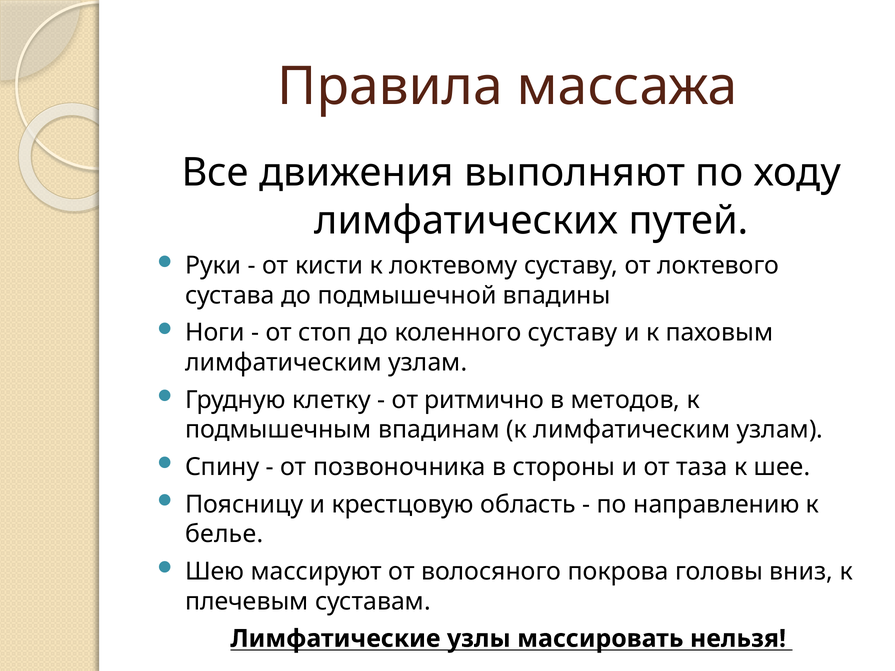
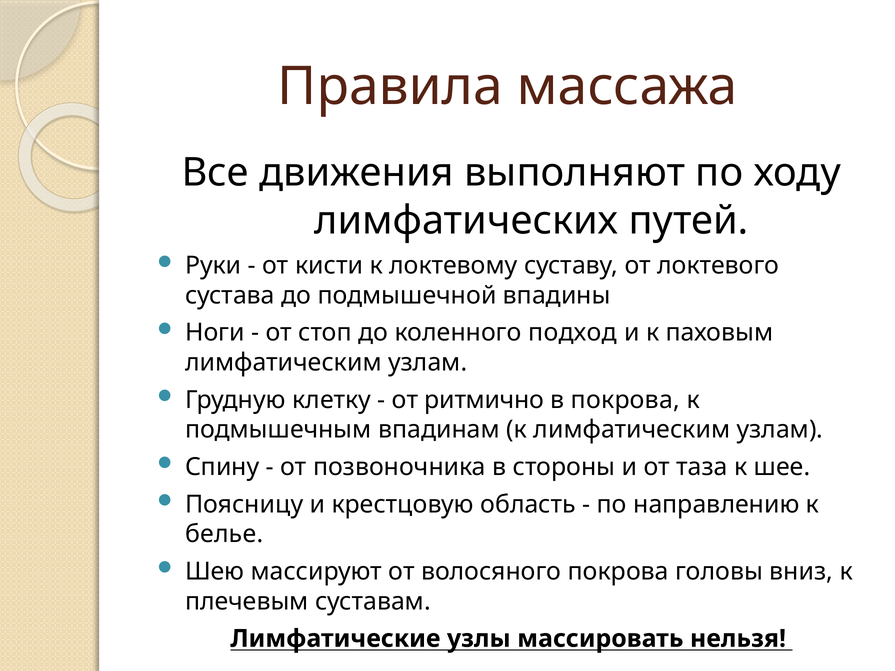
коленного суставу: суставу -> подход (573, 333)
в методов: методов -> покрова (625, 400)
